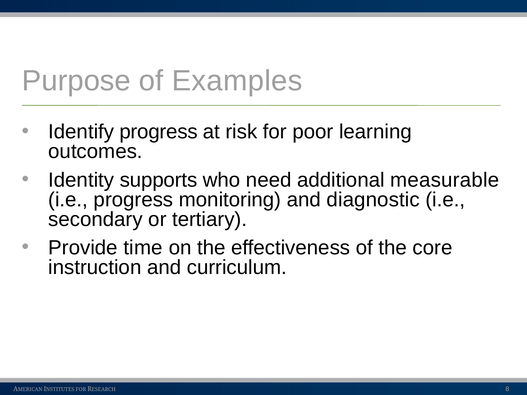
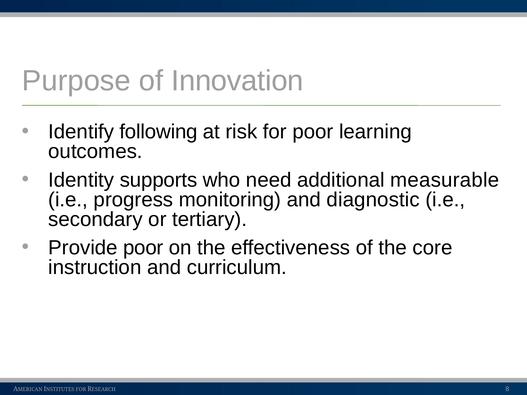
Examples: Examples -> Innovation (237, 81)
Identify progress: progress -> following (159, 132)
Provide time: time -> poor (143, 248)
